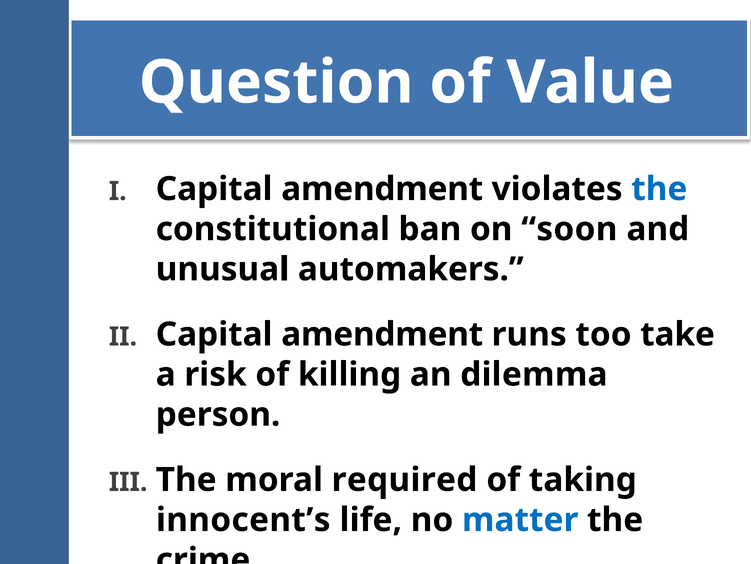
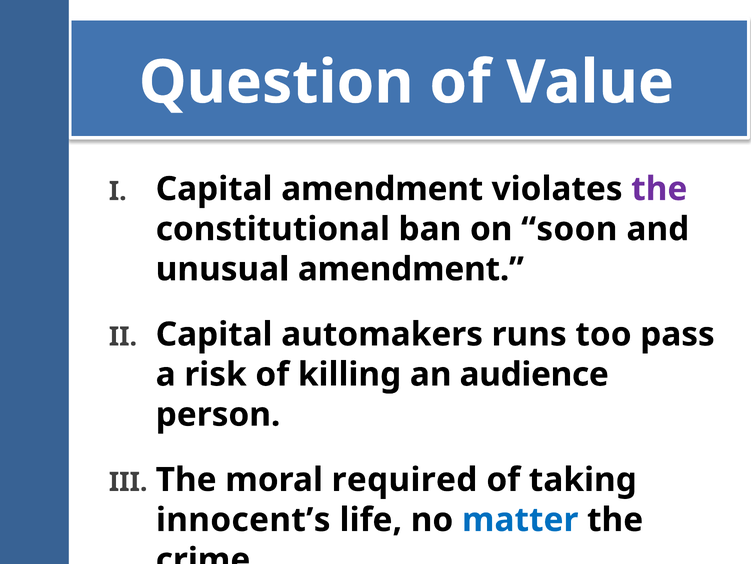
the colour: blue -> purple (659, 189)
unusual automakers: automakers -> amendment (411, 269)
amendment: amendment -> automakers (382, 334)
take: take -> pass (677, 334)
dilemma: dilemma -> audience (534, 374)
